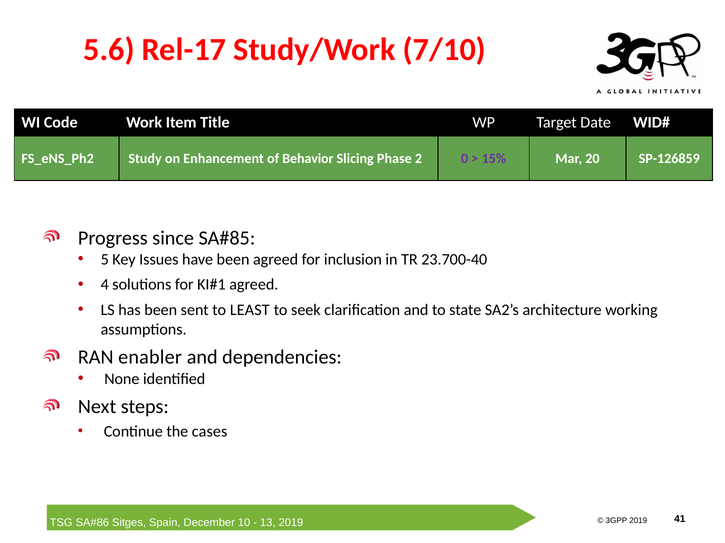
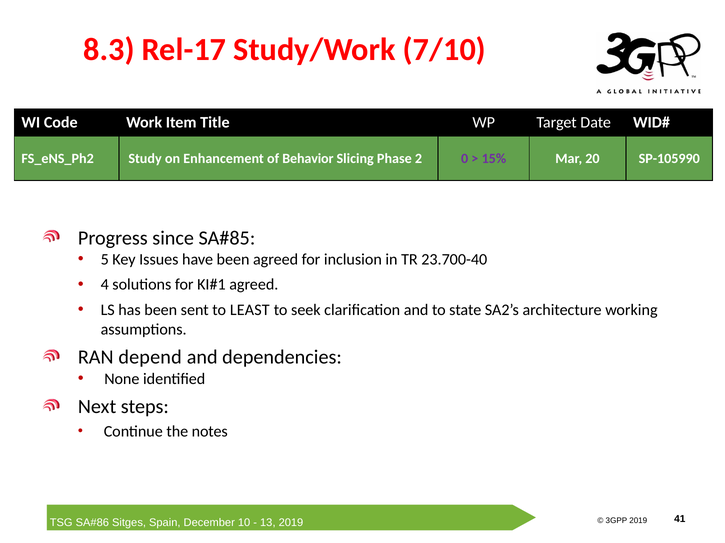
5.6: 5.6 -> 8.3 (109, 50)
SP-126859: SP-126859 -> SP-105990 (669, 159)
enabler: enabler -> depend (150, 358)
cases: cases -> notes (210, 432)
